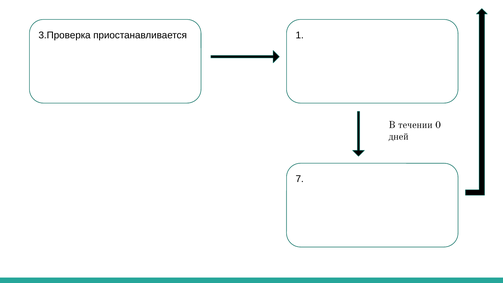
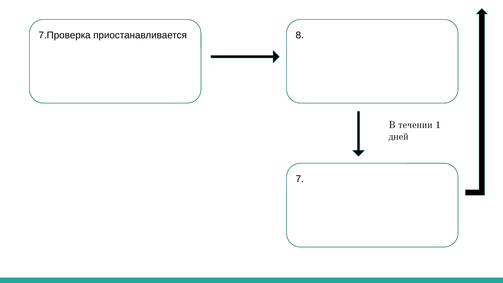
3.Проверка: 3.Проверка -> 7.Проверка (65, 35)
1: 1 -> 8 (300, 35)
0: 0 -> 1 (438, 125)
